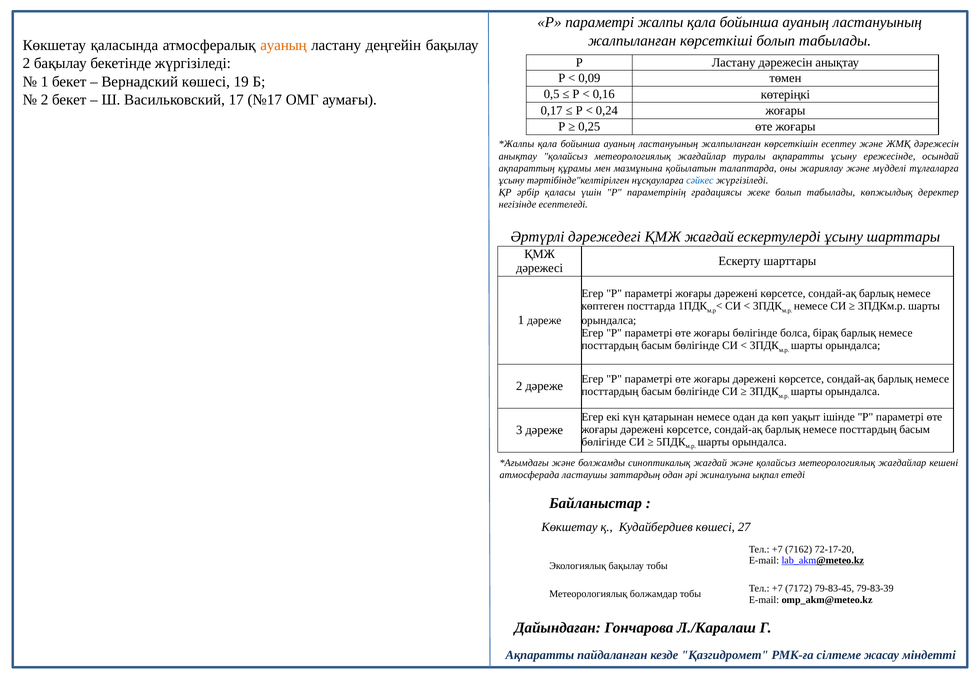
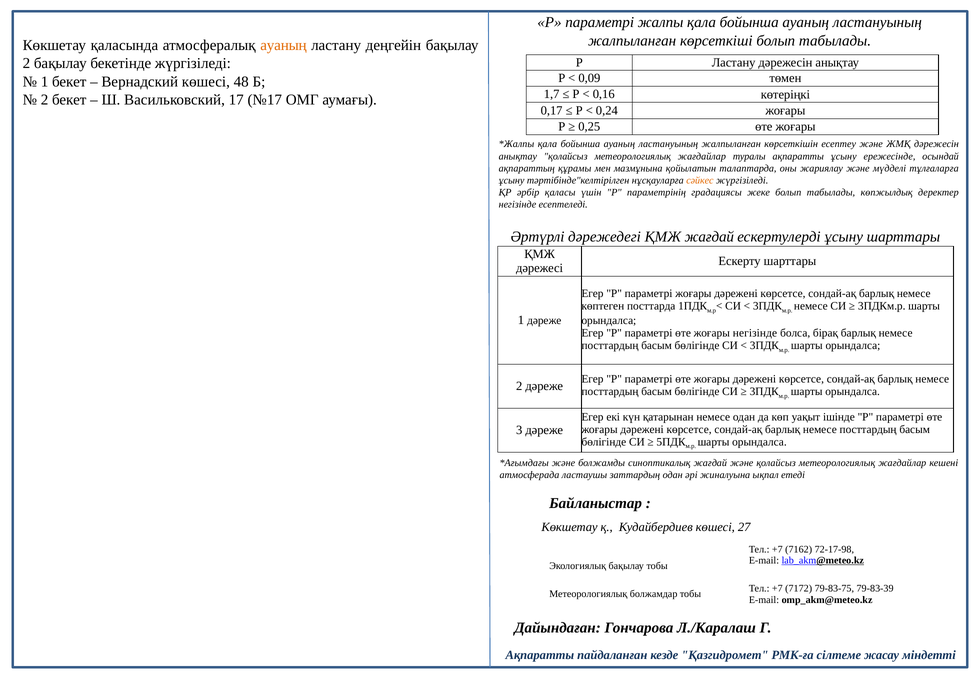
19: 19 -> 48 (241, 81)
0,5: 0,5 -> 1,7 (552, 94)
сәйкес colour: blue -> orange (700, 180)
жоғары бөлігінде: бөлігінде -> негізінде (755, 333)
72-17-20: 72-17-20 -> 72-17-98 (834, 549)
79-83-45: 79-83-45 -> 79-83-75 (834, 588)
